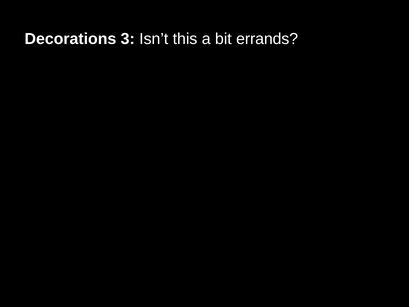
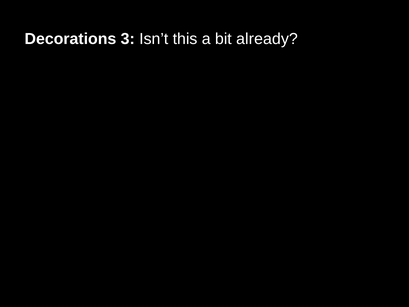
errands: errands -> already (267, 39)
